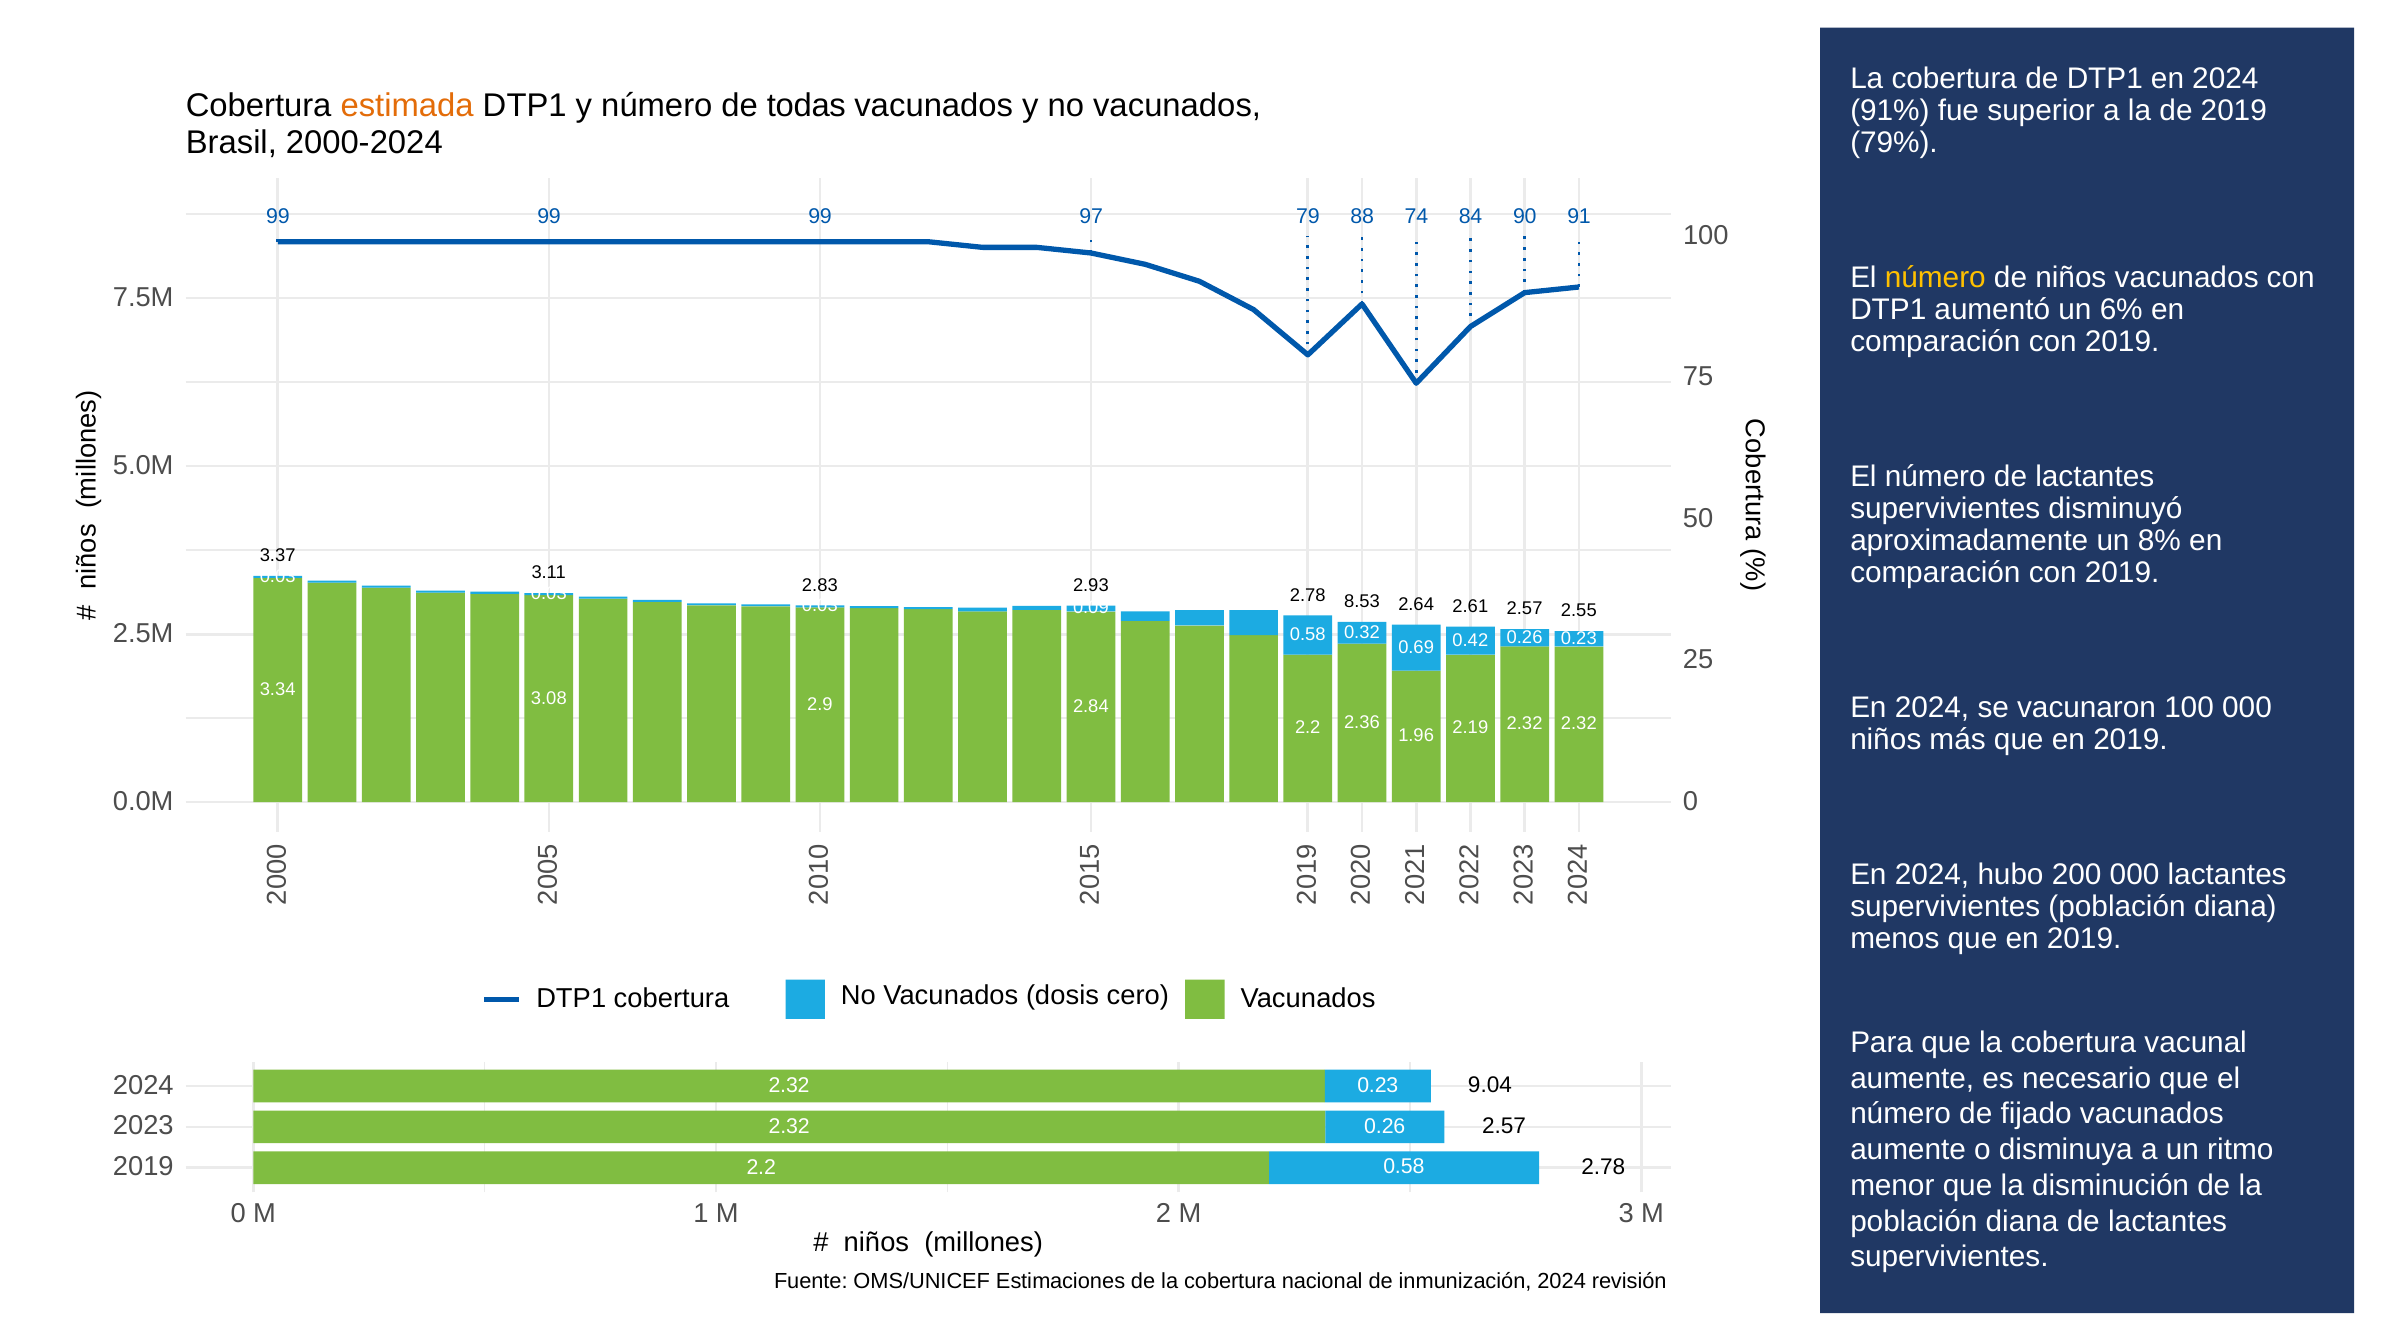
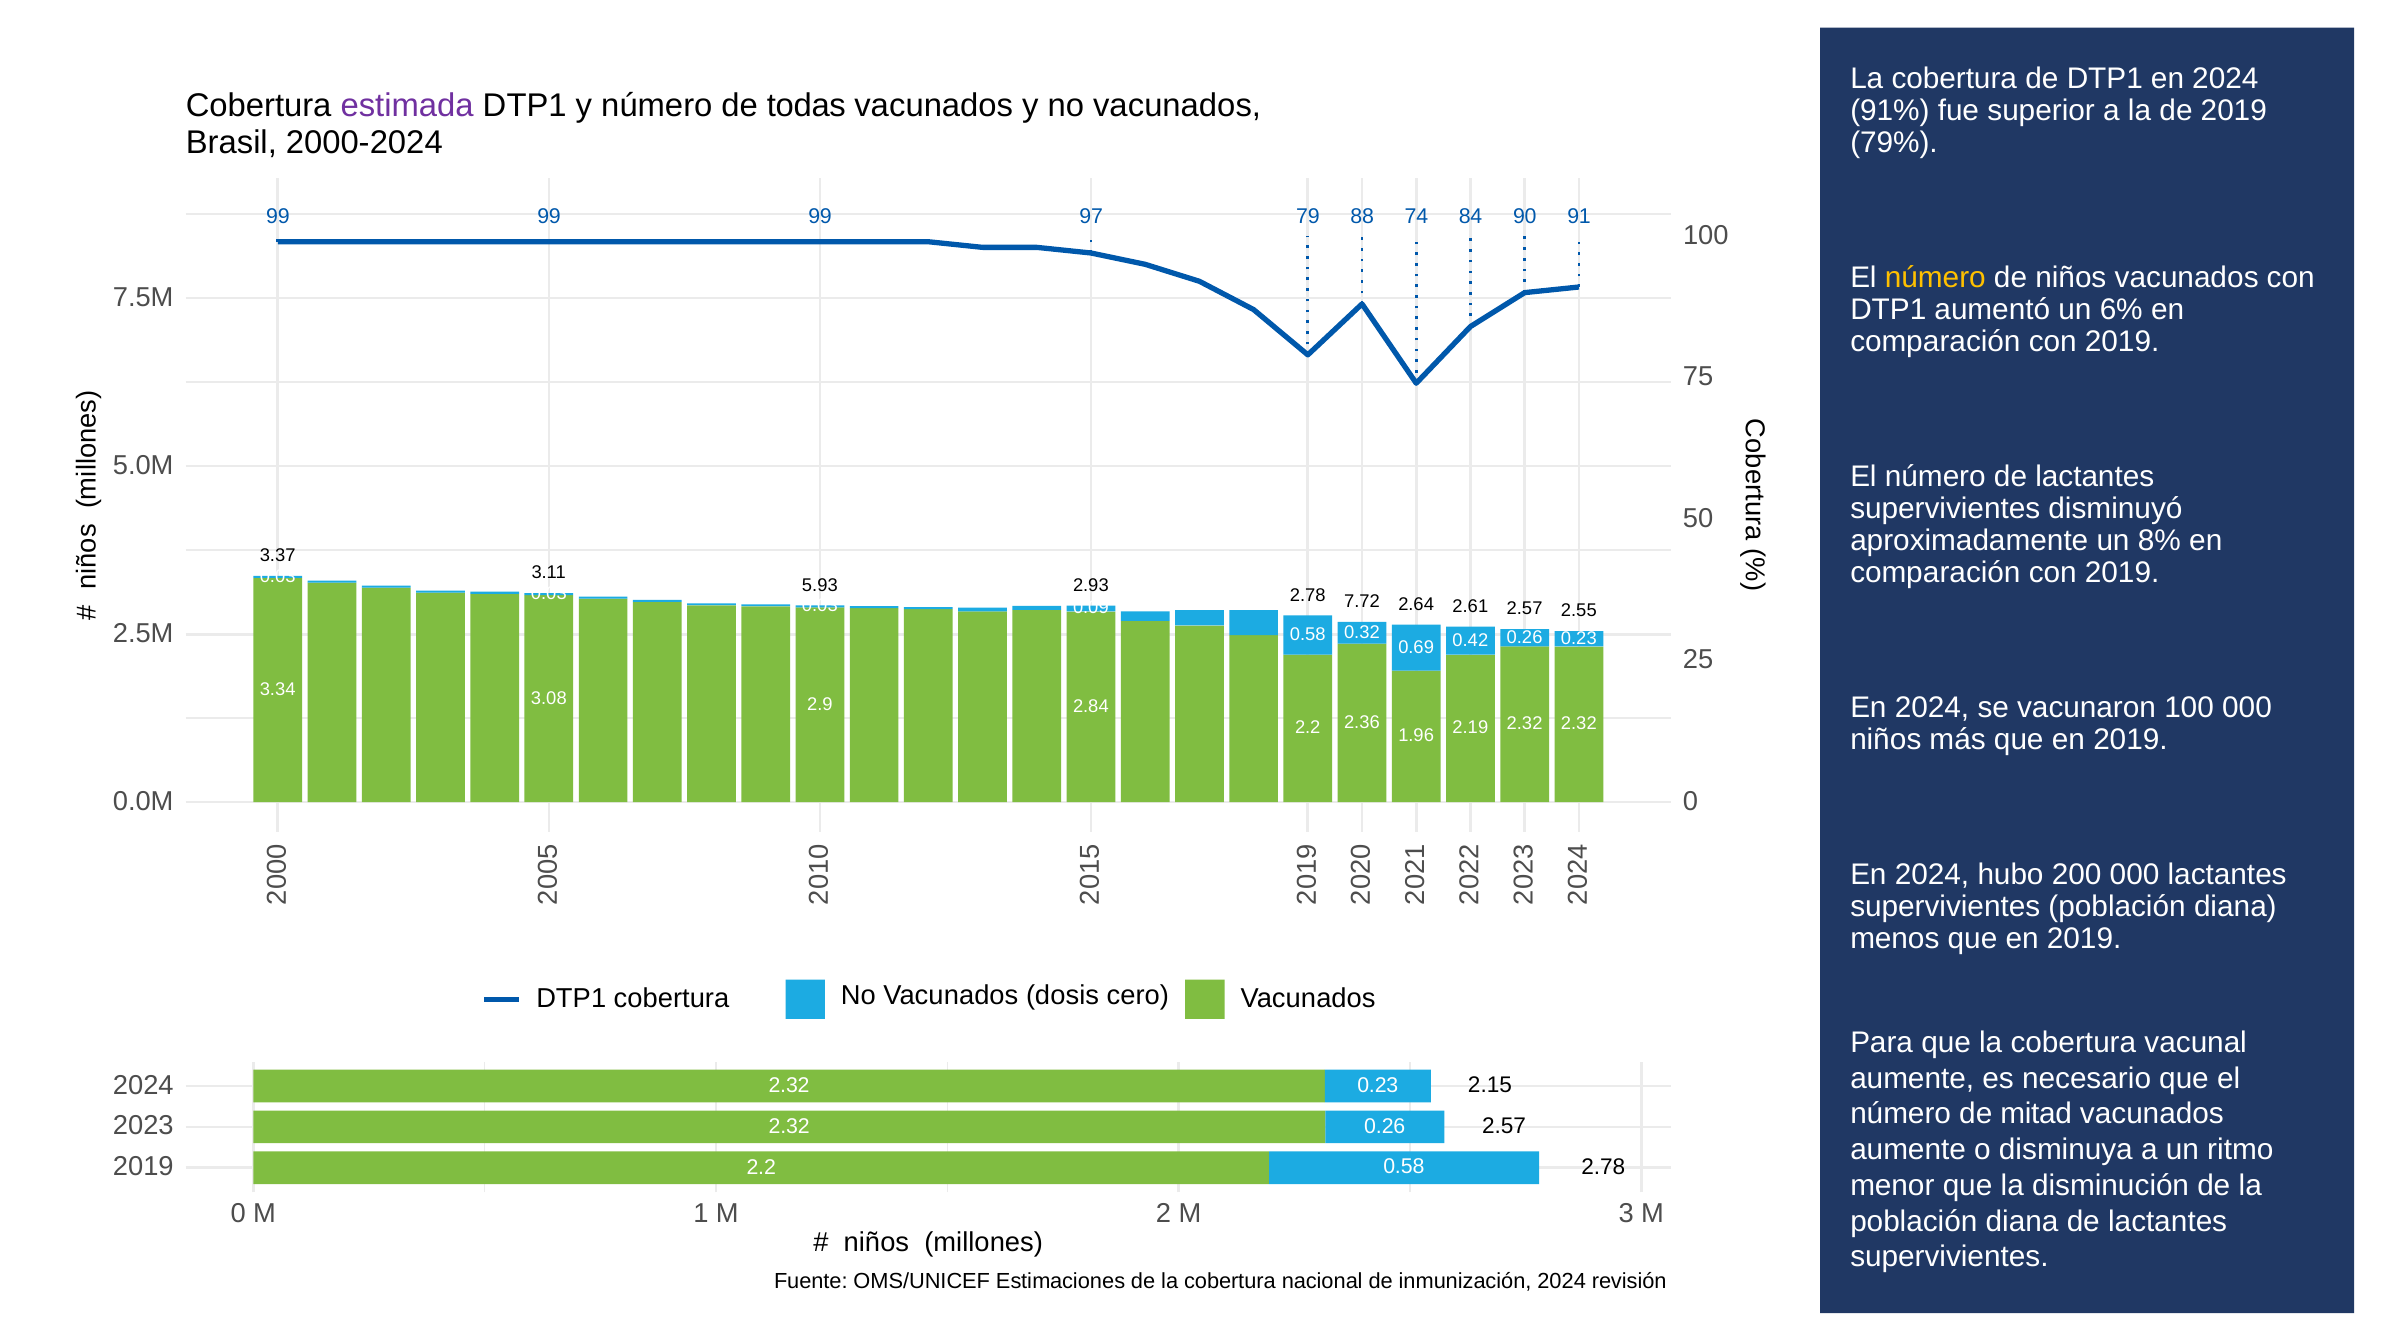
estimada colour: orange -> purple (407, 106)
2.83: 2.83 -> 5.93 (820, 585)
8.53: 8.53 -> 7.72 (1362, 602)
9.04: 9.04 -> 2.15 (1490, 1085)
fijado: fijado -> mitad (2036, 1114)
